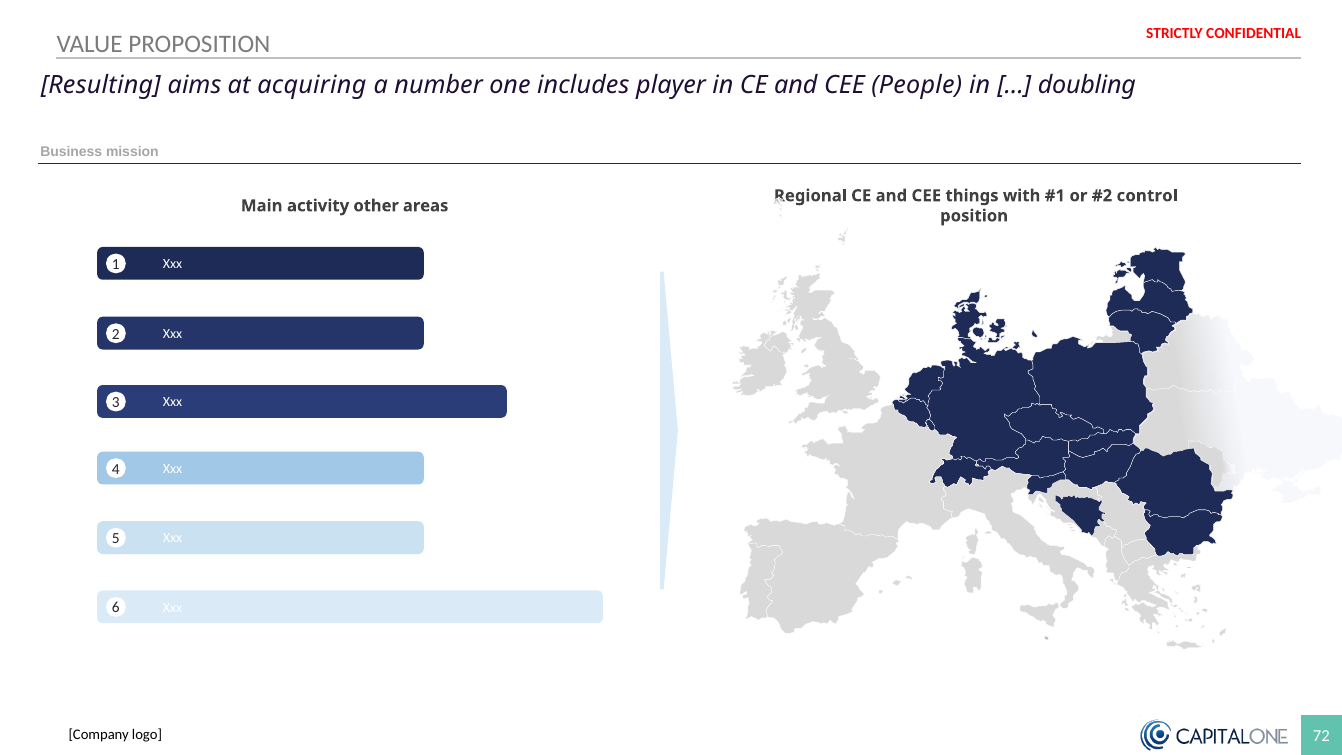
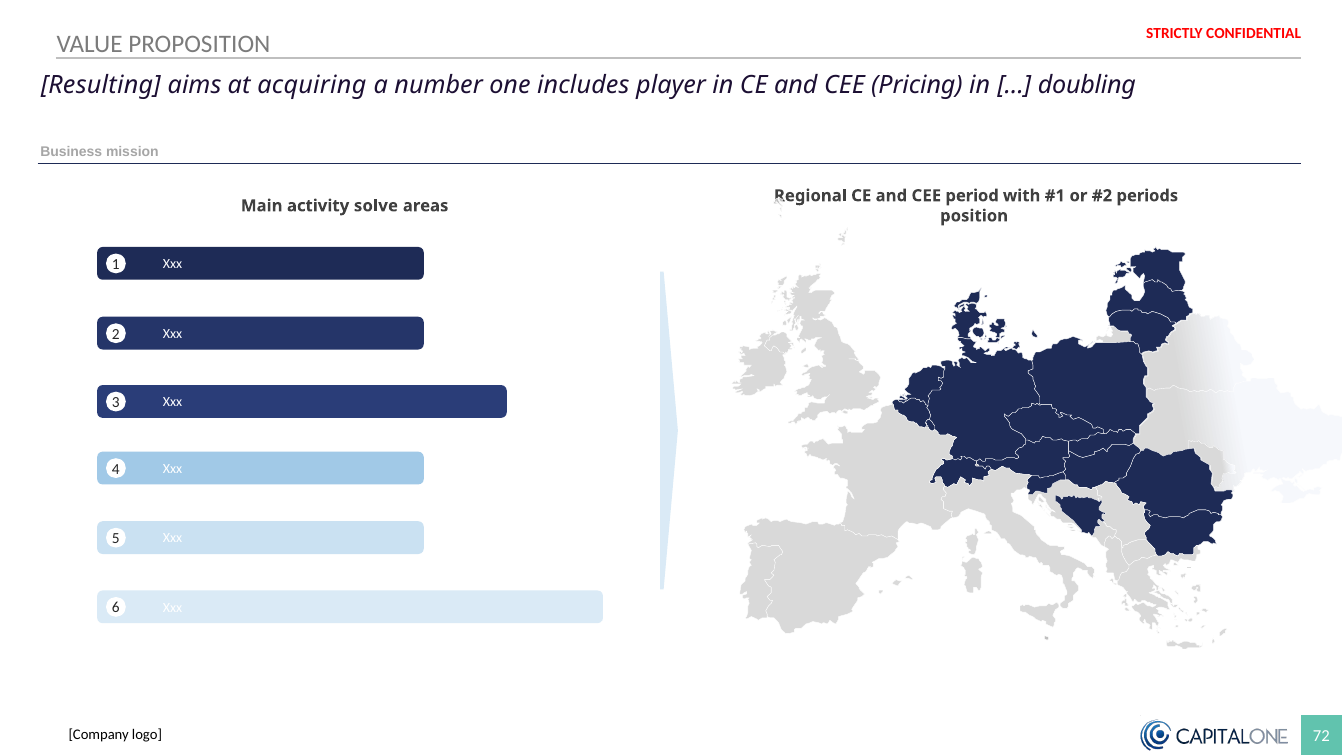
People: People -> Pricing (917, 85)
things: things -> period (972, 196)
control: control -> periods (1147, 196)
other: other -> solve (376, 206)
